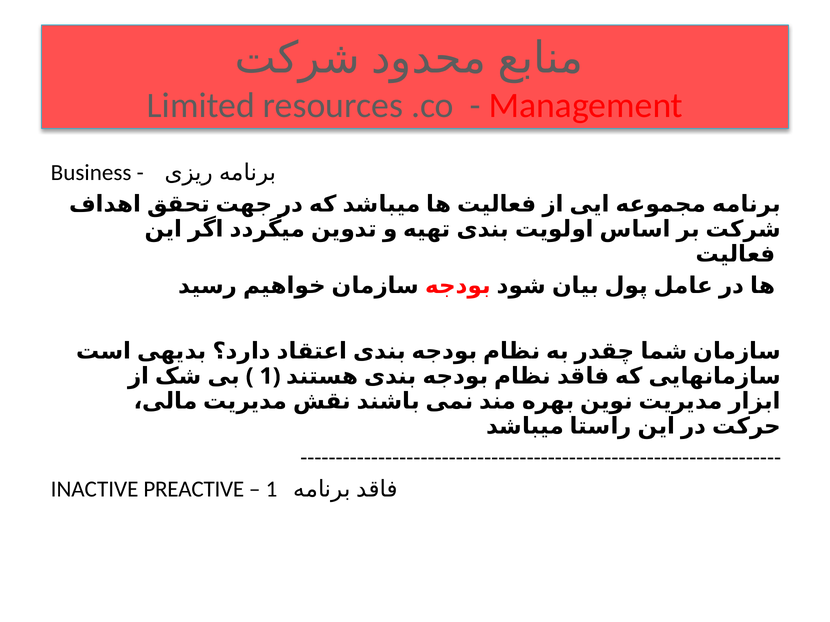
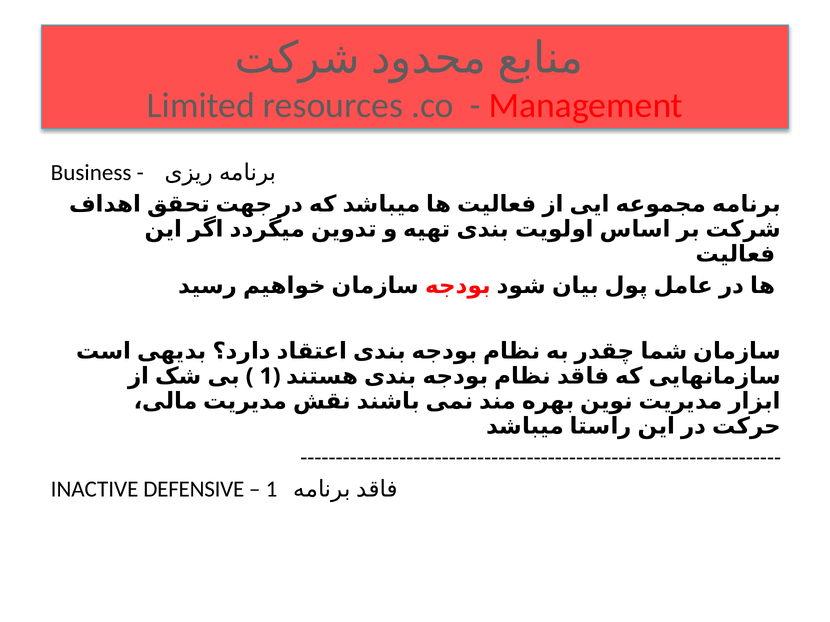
PREACTIVE: PREACTIVE -> DEFENSIVE (194, 489)
